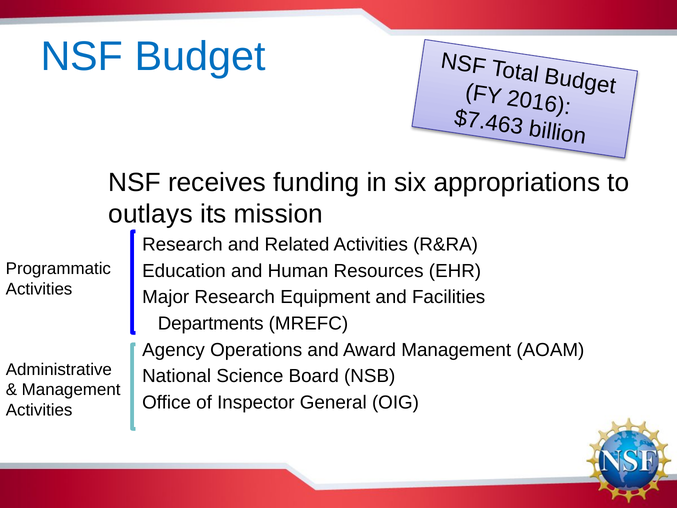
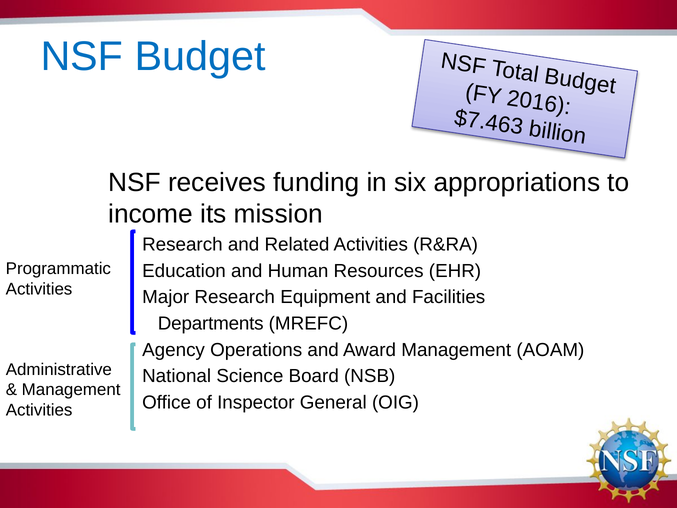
outlays: outlays -> income (151, 214)
